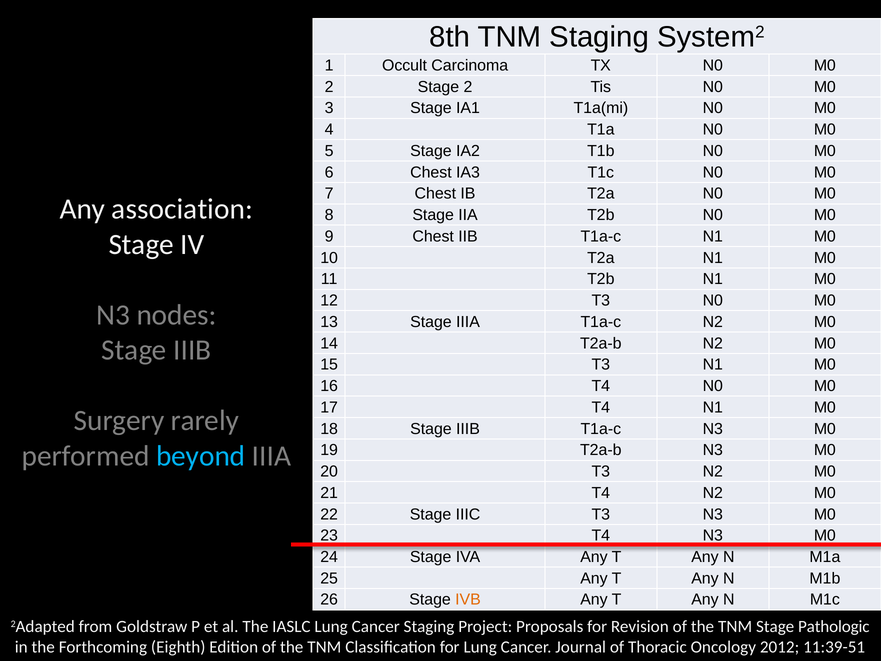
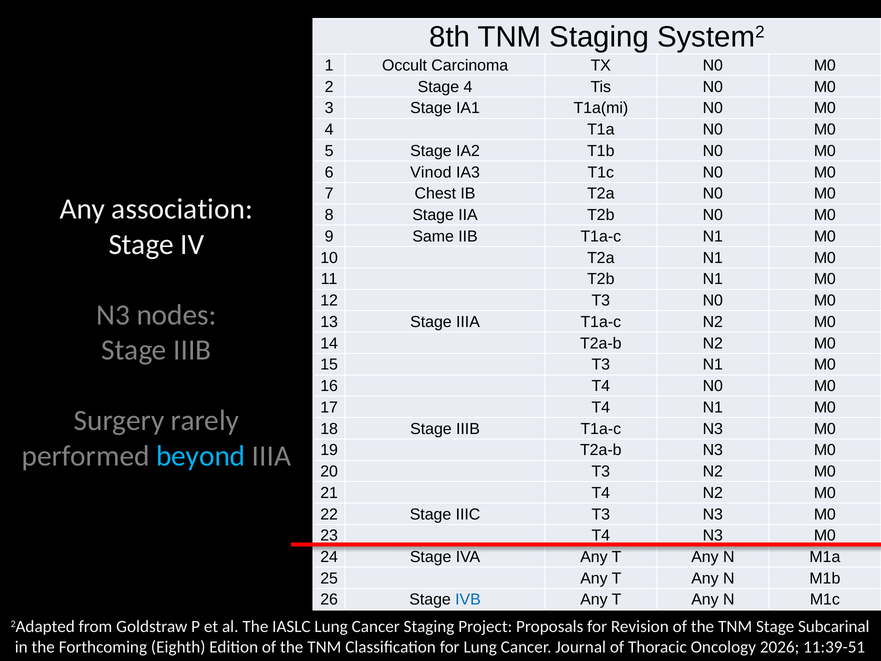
Stage 2: 2 -> 4 (468, 87)
6 Chest: Chest -> Vinod (431, 172)
9 Chest: Chest -> Same (433, 236)
IVB colour: orange -> blue (468, 600)
Pathologic: Pathologic -> Subcarinal (834, 626)
2012: 2012 -> 2026 (780, 647)
